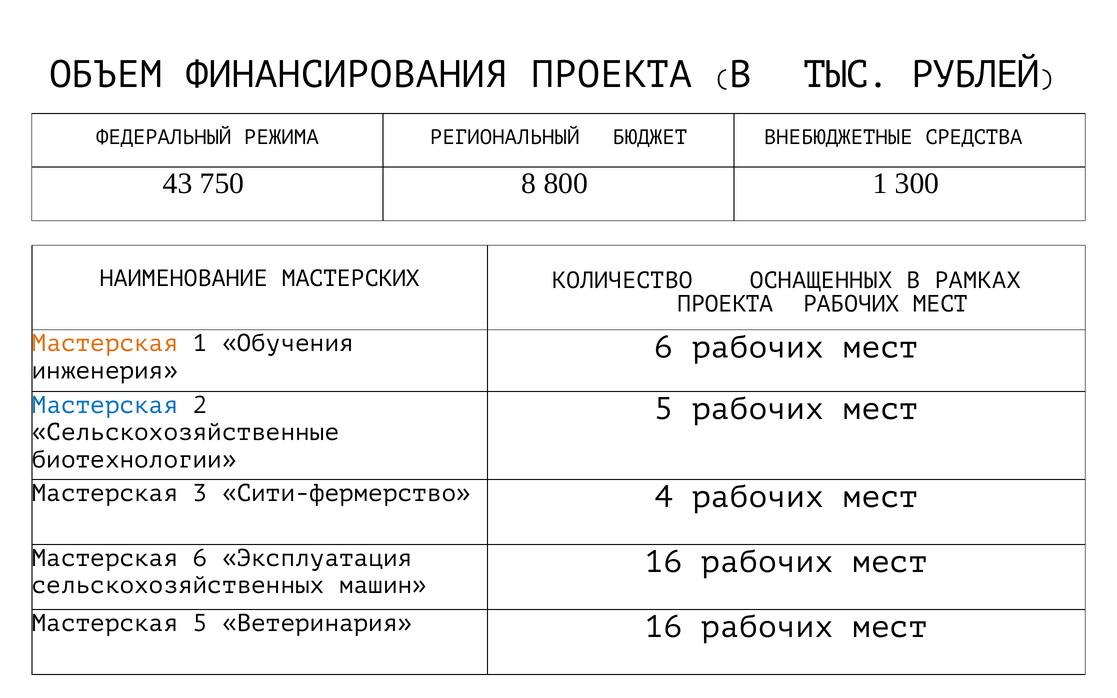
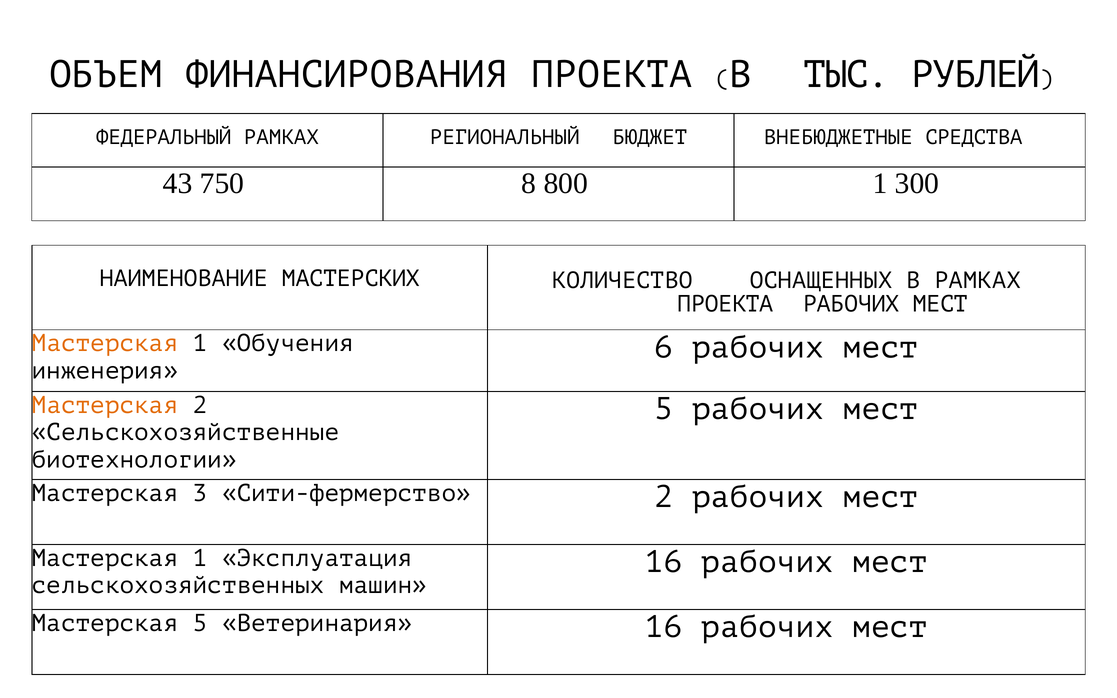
ФЕДЕРАЛЬНЫЙ РЕЖИМА: РЕЖИМА -> РАМКАХ (281, 137)
Мастерская colour: blue -> orange (105, 405)
Сити-фермерство 4: 4 -> 2 (664, 497)
6: 6 -> 1 (200, 558)
